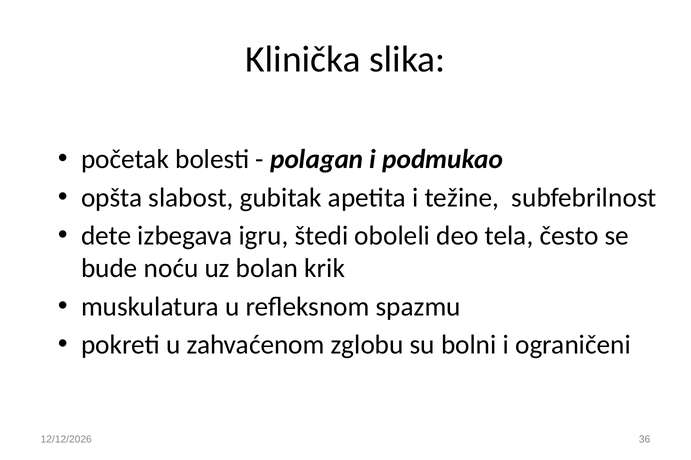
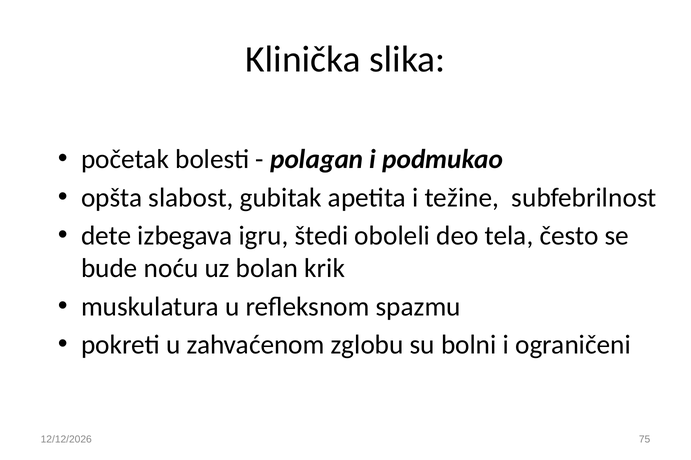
36: 36 -> 75 (645, 440)
